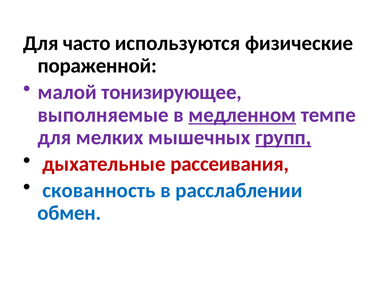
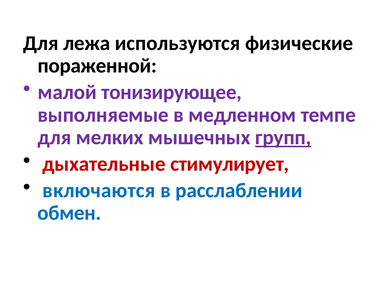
часто: часто -> лежа (87, 43)
медленном underline: present -> none (242, 115)
рассеивания: рассеивания -> стимулирует (230, 164)
скованность: скованность -> включаются (99, 190)
